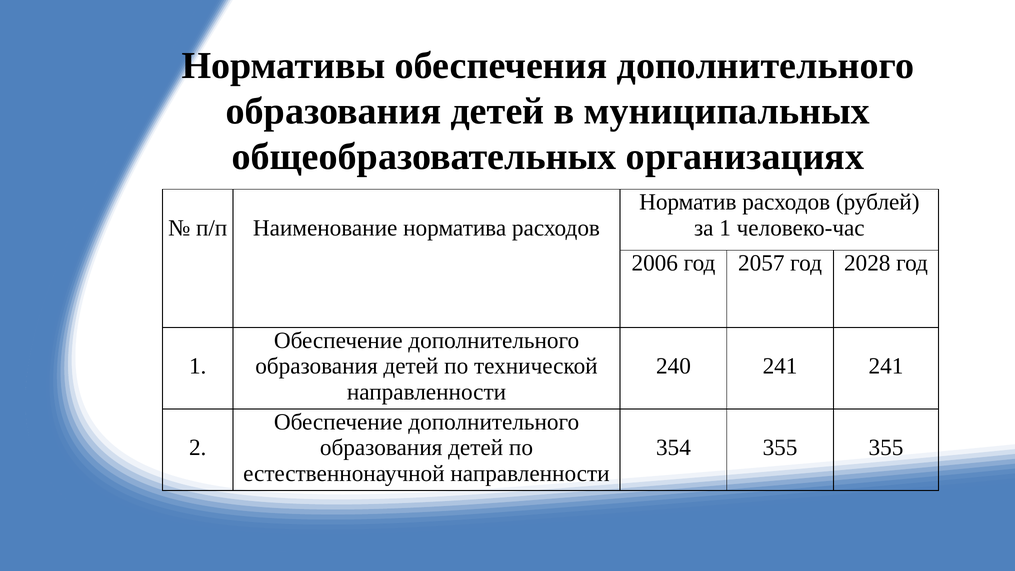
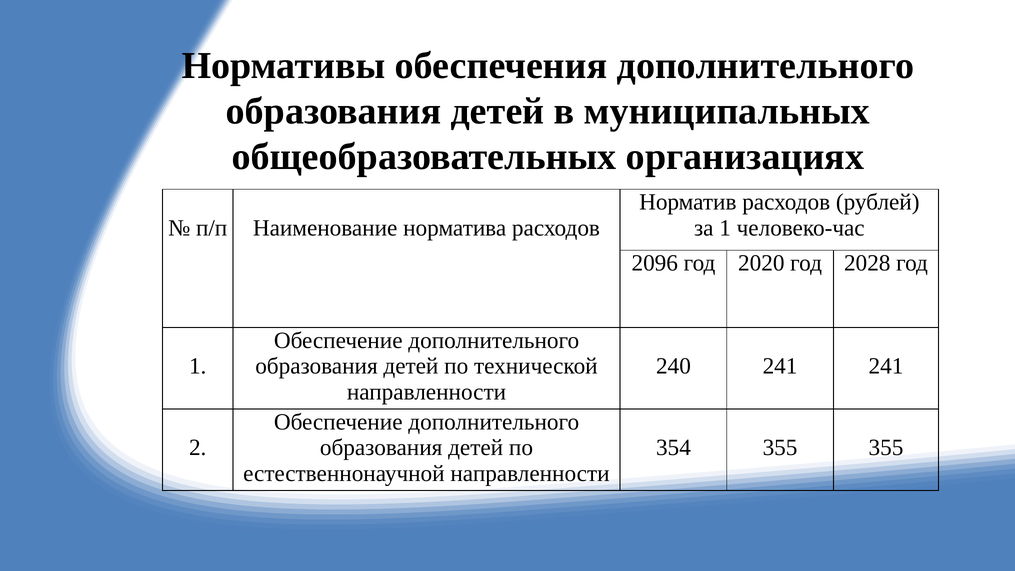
2006: 2006 -> 2096 (655, 263)
2057: 2057 -> 2020 (761, 263)
